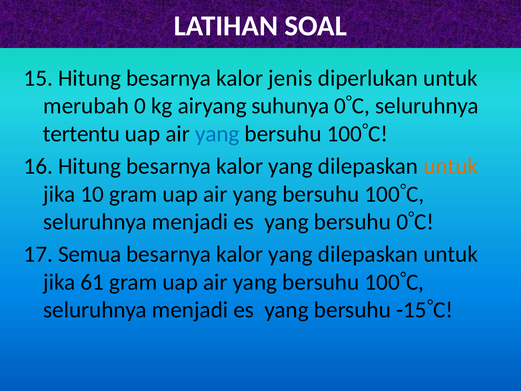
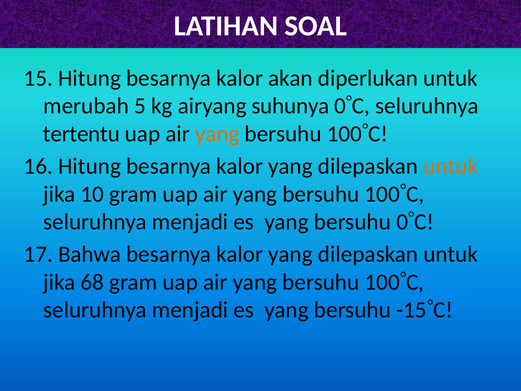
jenis: jenis -> akan (291, 78)
0: 0 -> 5 (140, 106)
yang colour: blue -> orange (217, 134)
Semua: Semua -> Bahwa (90, 254)
61: 61 -> 68 (92, 282)
